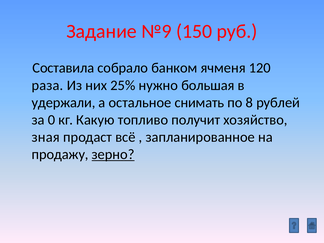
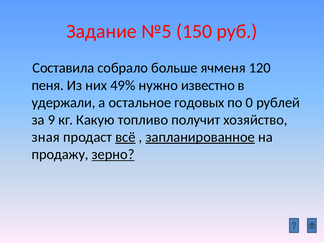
№9: №9 -> №5 (156, 31)
банком: банком -> больше (174, 68)
раза: раза -> пеня (48, 85)
25%: 25% -> 49% (123, 85)
большая: большая -> известно (208, 85)
снимать: снимать -> годовых (199, 103)
8: 8 -> 0 (249, 103)
0: 0 -> 9 (51, 120)
всё underline: none -> present (125, 137)
запланированное underline: none -> present (200, 137)
